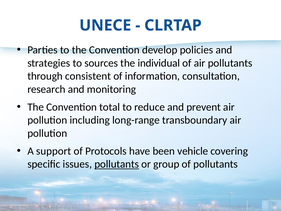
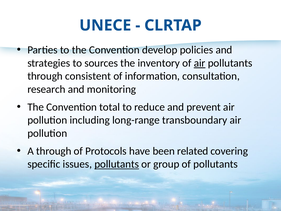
individual: individual -> inventory (159, 63)
air underline: none -> present (200, 63)
A support: support -> through (54, 151)
vehicle: vehicle -> related (193, 151)
